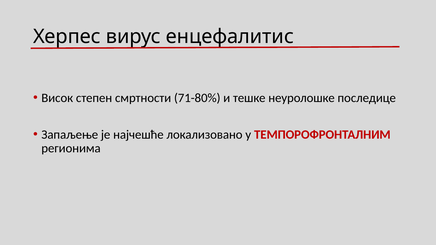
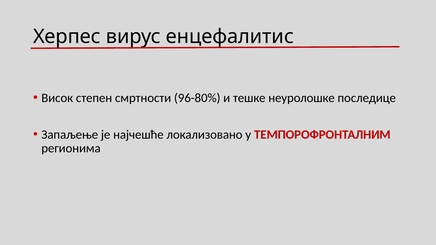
71-80%: 71-80% -> 96-80% (197, 98)
